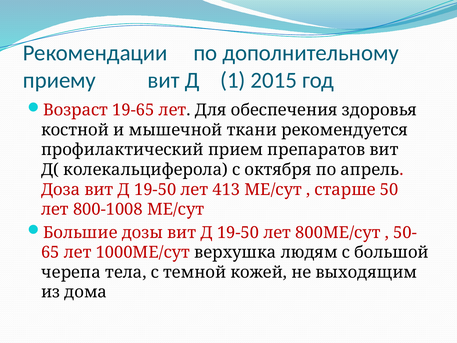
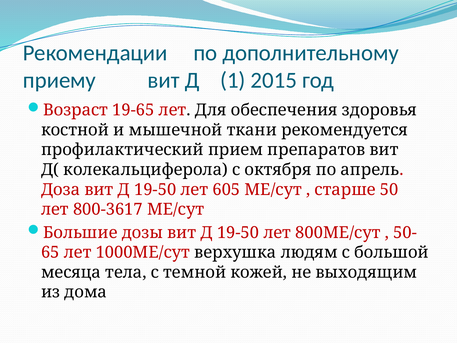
413: 413 -> 605 (226, 189)
800-1008: 800-1008 -> 800-3617 (108, 209)
черепа: черепа -> месяца (71, 272)
